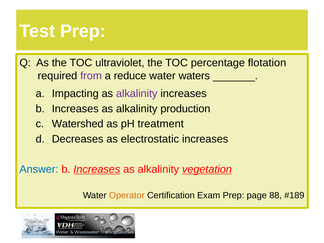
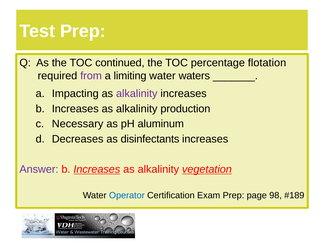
ultraviolet: ultraviolet -> continued (120, 63)
reduce: reduce -> limiting (130, 76)
Watershed: Watershed -> Necessary (78, 124)
treatment: treatment -> aluminum (161, 124)
electrostatic: electrostatic -> disinfectants (150, 139)
Answer colour: blue -> purple (39, 169)
Operator colour: orange -> blue (127, 195)
88: 88 -> 98 (276, 195)
